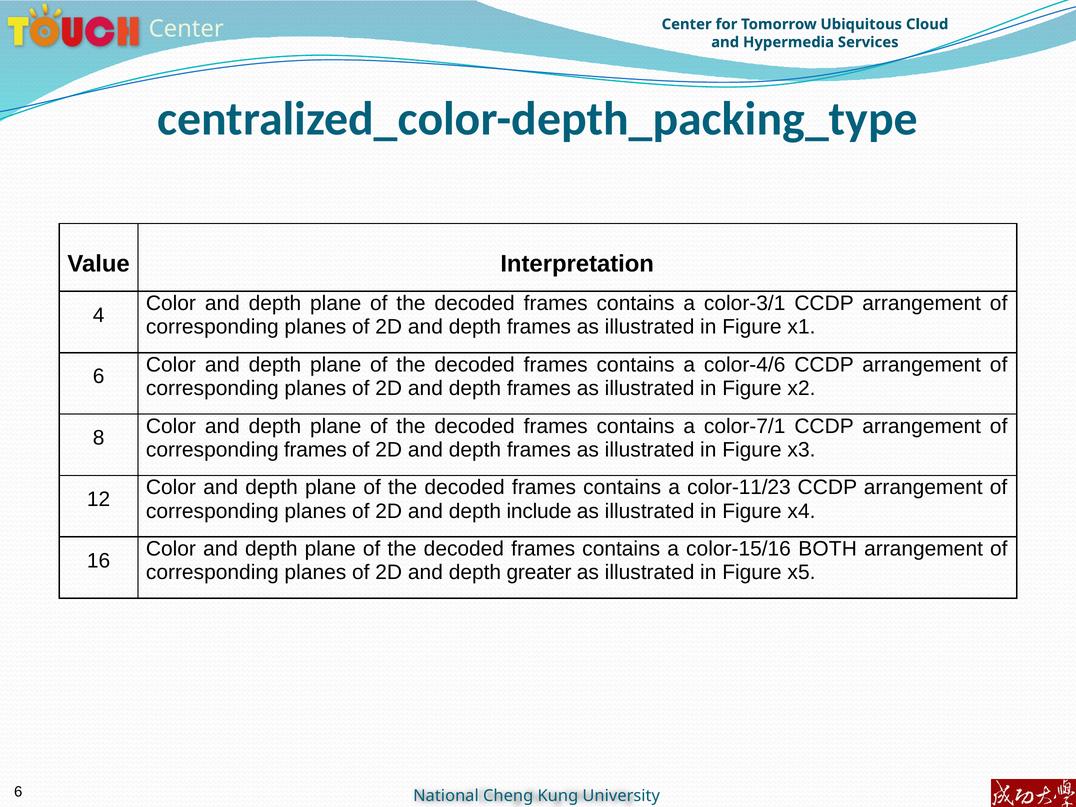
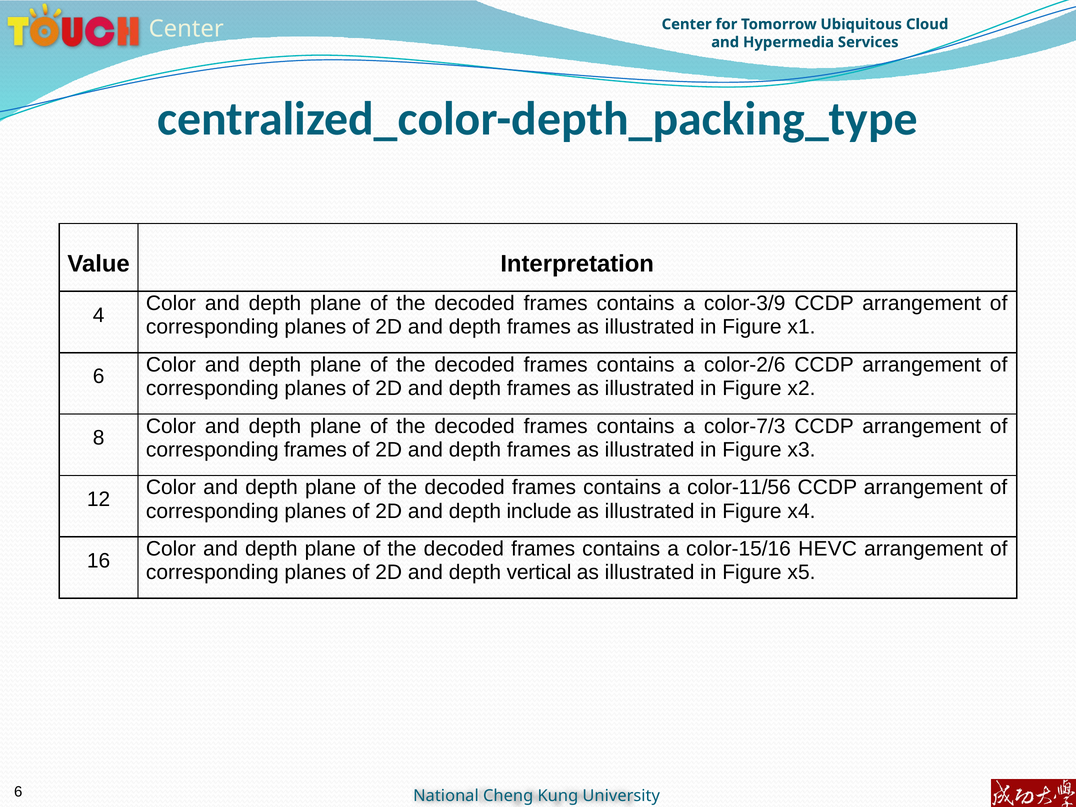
color-3/1: color-3/1 -> color-3/9 (745, 303)
color-4/6: color-4/6 -> color-2/6 (745, 365)
color-7/1: color-7/1 -> color-7/3 (745, 426)
color-11/23: color-11/23 -> color-11/56 (739, 488)
BOTH: BOTH -> HEVC (828, 549)
greater: greater -> vertical (539, 572)
